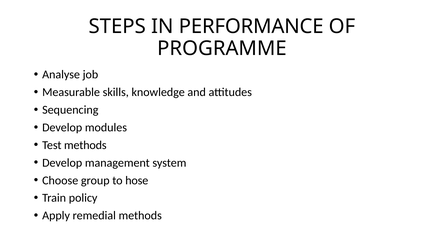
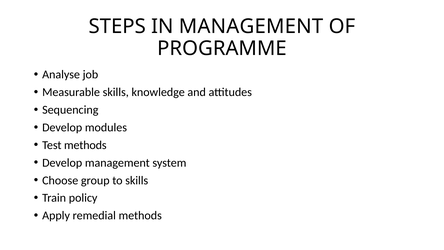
IN PERFORMANCE: PERFORMANCE -> MANAGEMENT (251, 26)
to hose: hose -> skills (137, 180)
